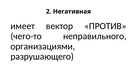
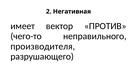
организациями: организациями -> производителя (43, 46)
